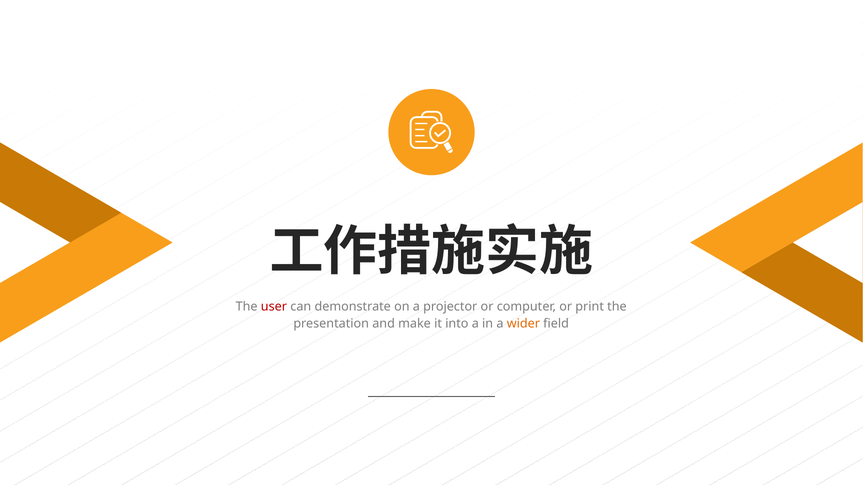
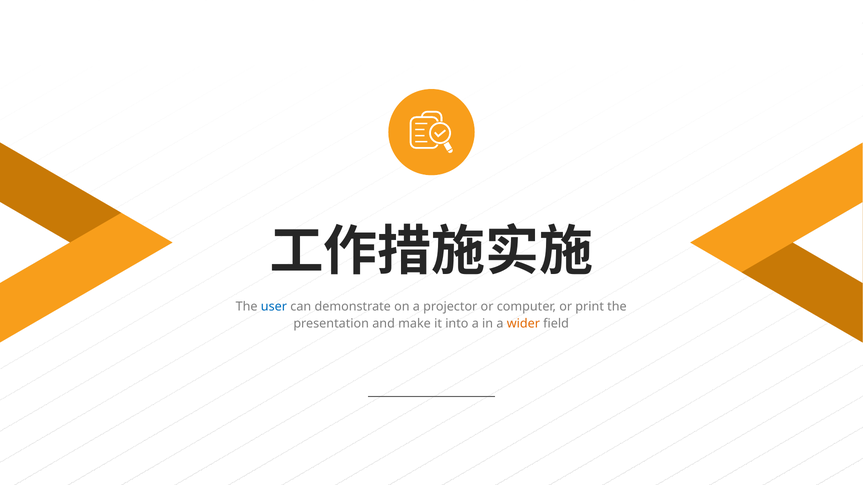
user colour: red -> blue (274, 307)
